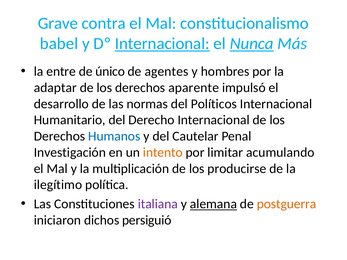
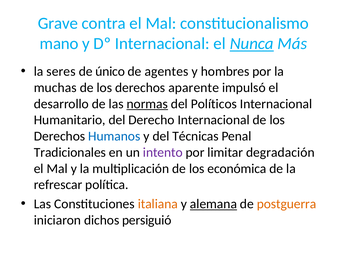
babel: babel -> mano (59, 44)
Internacional underline: present -> none (162, 44)
entre: entre -> seres (61, 72)
adaptar: adaptar -> muchas (55, 88)
normas underline: none -> present (147, 104)
Cautelar: Cautelar -> Técnicas (196, 136)
Investigación: Investigación -> Tradicionales (70, 153)
intento colour: orange -> purple (163, 153)
acumulando: acumulando -> degradación (280, 153)
producirse: producirse -> económica (237, 169)
ilegítimo: ilegítimo -> refrescar (58, 185)
italiana colour: purple -> orange (158, 204)
